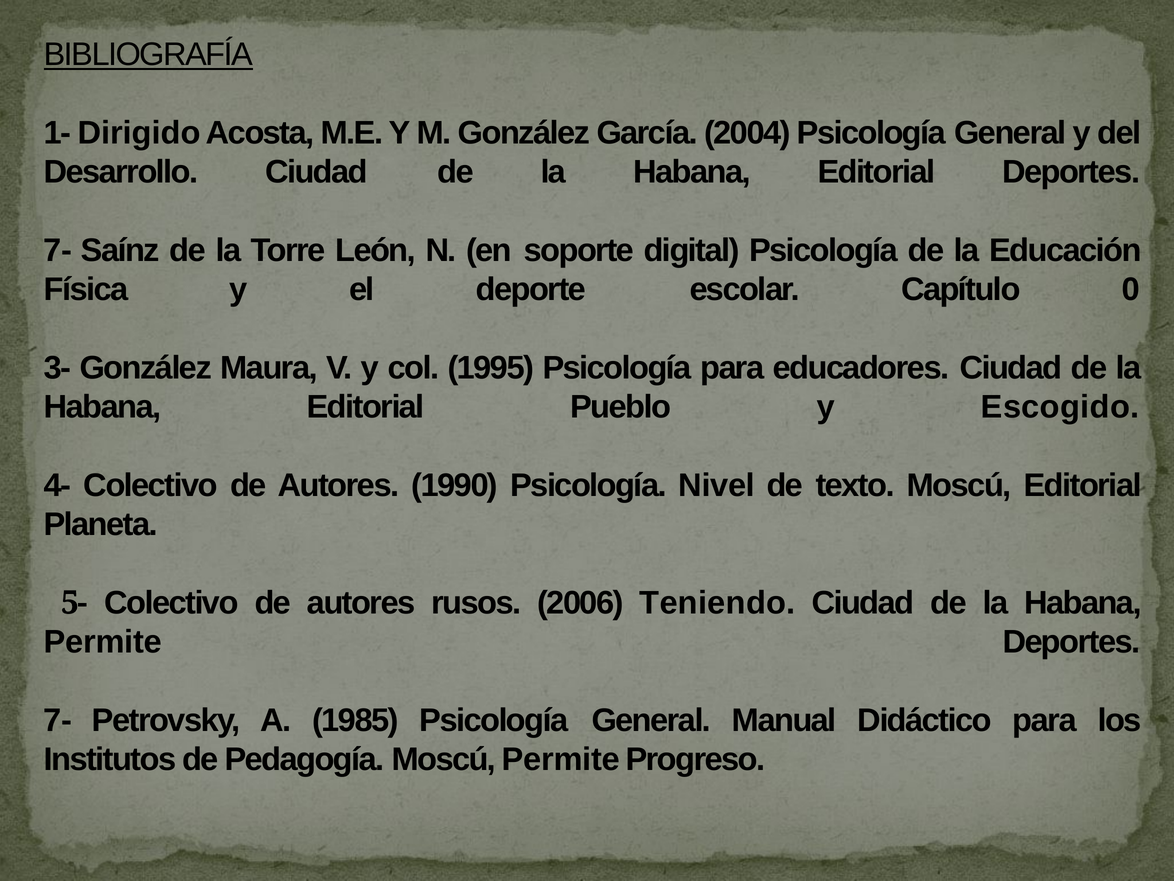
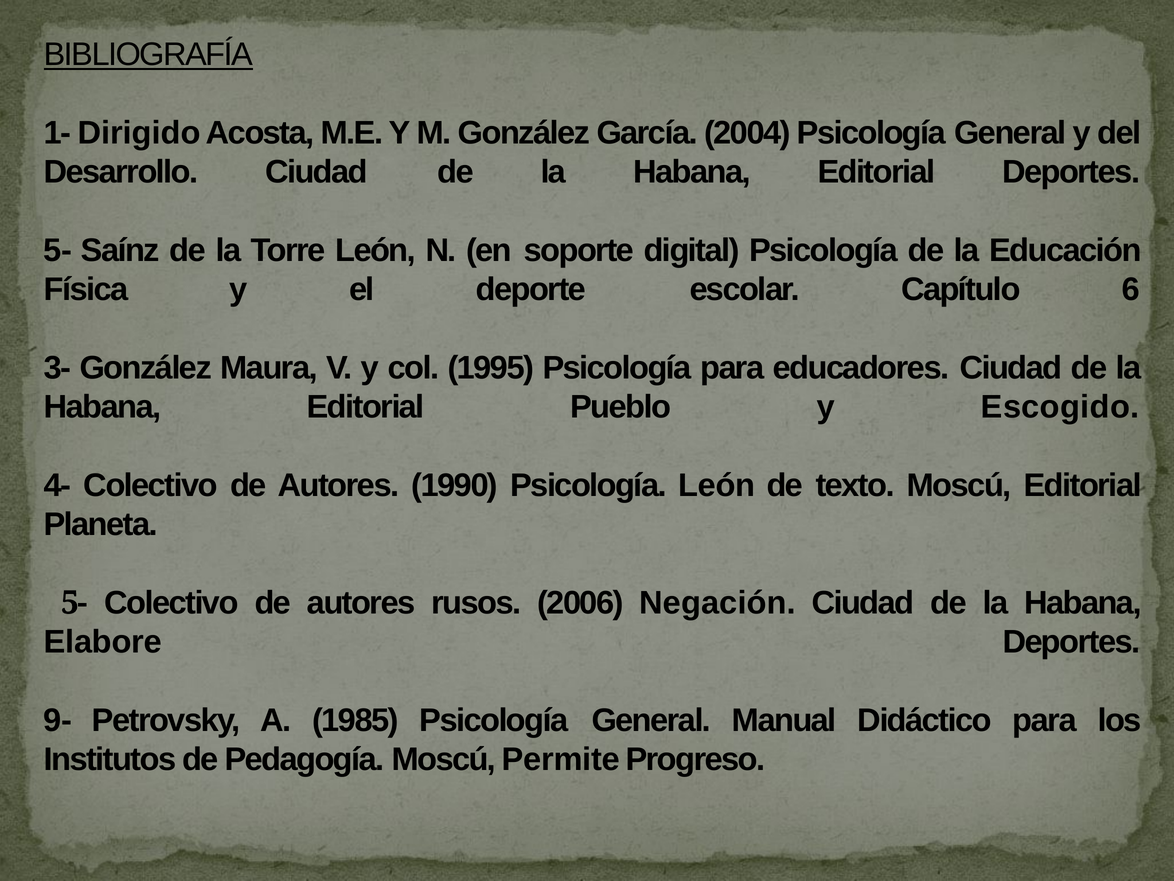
7-: 7- -> 5- (58, 250)
0: 0 -> 6 (1131, 289)
Psicología Nivel: Nivel -> León (717, 485)
Teniendo: Teniendo -> Negación (718, 603)
Permite: Permite -> Elabore (103, 642)
7-: 7- -> 9- (58, 720)
